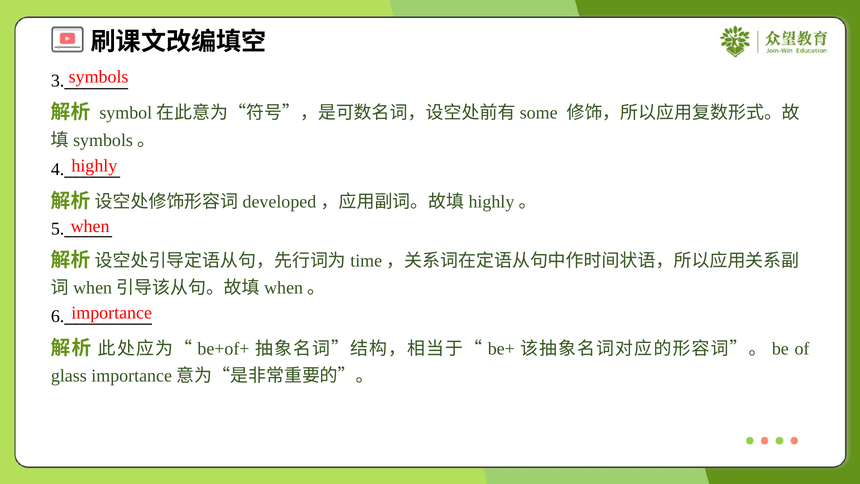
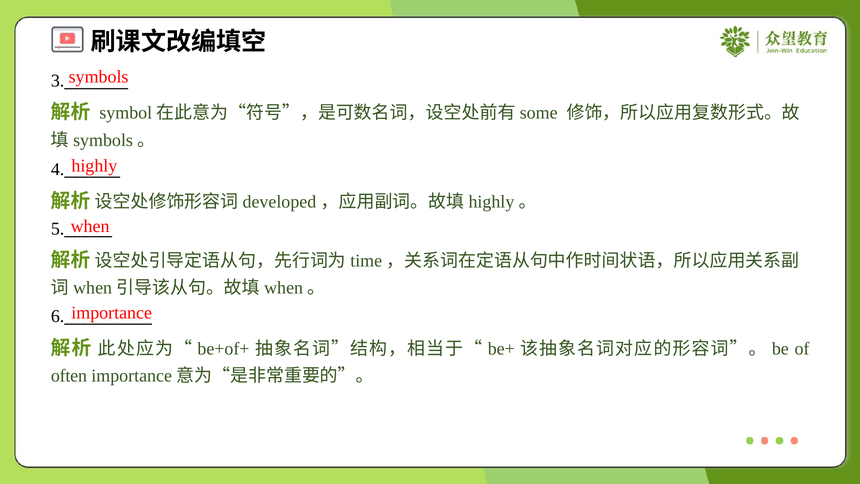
glass: glass -> often (69, 376)
